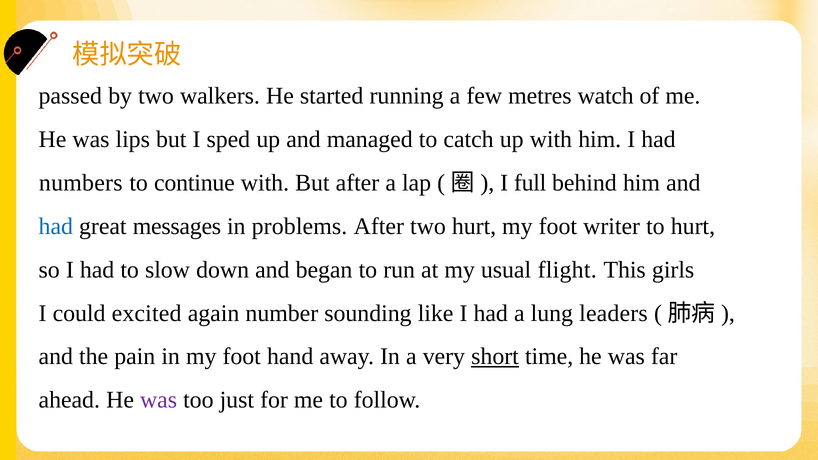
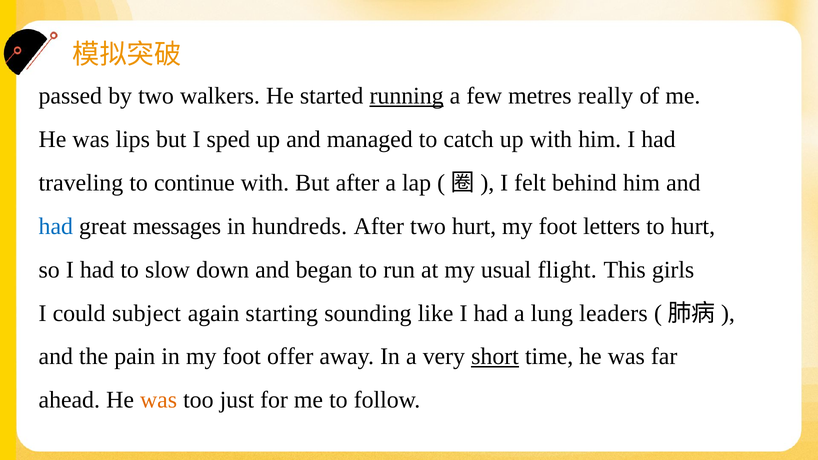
running underline: none -> present (407, 96)
watch: watch -> really (605, 96)
numbers: numbers -> traveling (81, 183)
full: full -> felt (530, 183)
problems: problems -> hundreds (299, 226)
writer: writer -> letters (612, 226)
excited: excited -> subject (147, 313)
number: number -> starting (282, 313)
hand: hand -> offer (290, 357)
was colour: purple -> orange (159, 400)
